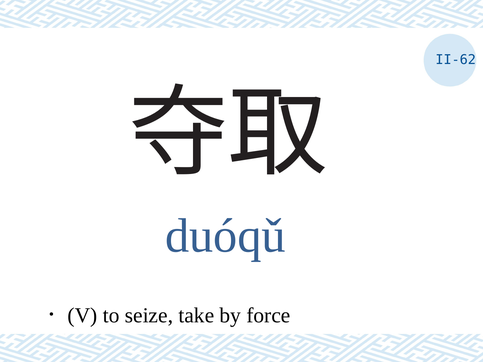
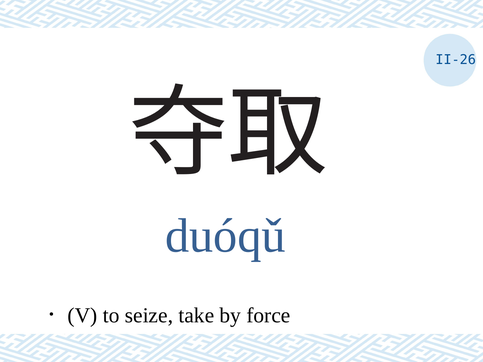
II-62: II-62 -> II-26 (456, 60)
